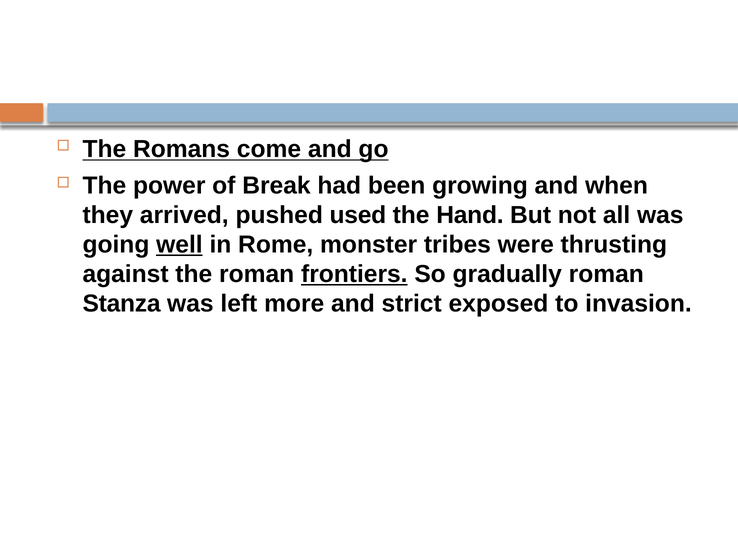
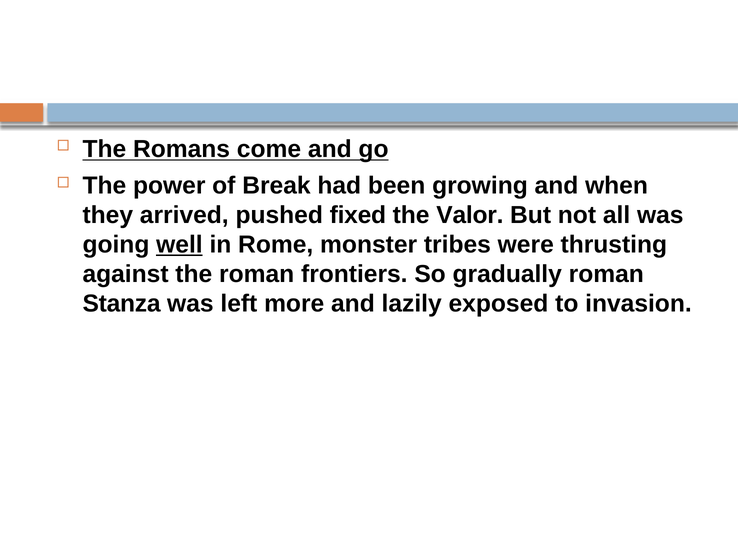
used: used -> fixed (358, 215)
Hand: Hand -> Valor (470, 215)
frontiers underline: present -> none (354, 275)
strict: strict -> lazily (412, 304)
